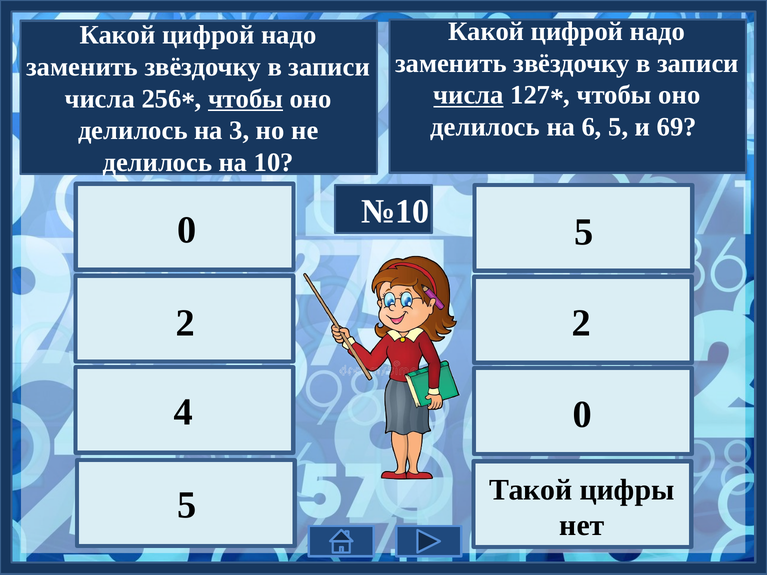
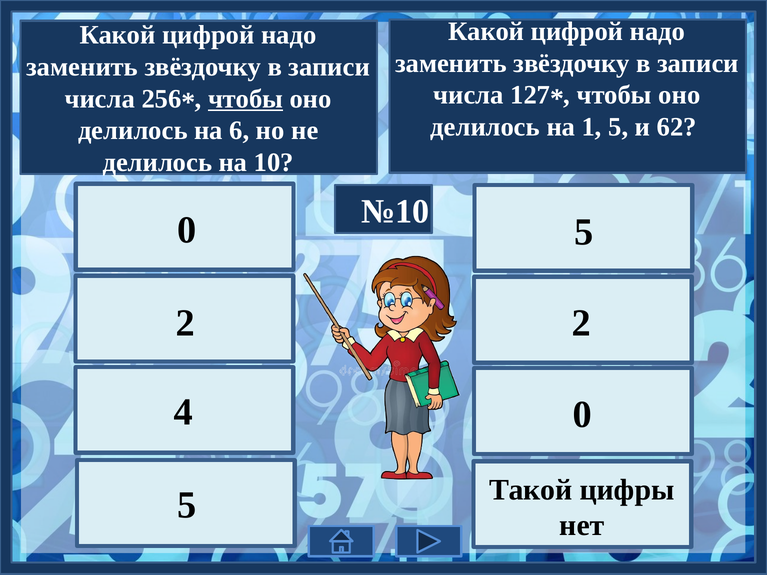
числа underline: present -> none (469, 95)
6: 6 -> 1 (592, 127)
69: 69 -> 62 (677, 127)
3: 3 -> 6 (239, 131)
